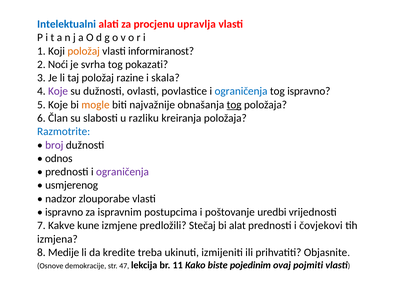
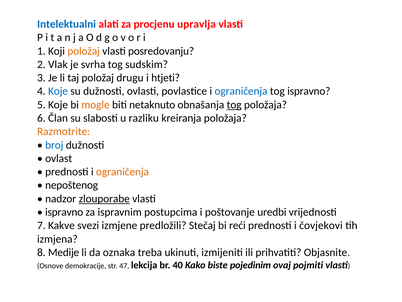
informiranost: informiranost -> posredovanju (161, 51)
Noći: Noći -> Vlak (58, 64)
pokazati: pokazati -> sudskim (147, 64)
razine: razine -> drugu (130, 78)
skala: skala -> htjeti (166, 78)
Koje colour: purple -> blue (58, 91)
najvažnije: najvažnije -> netaknuto (152, 105)
Razmotrite colour: blue -> orange (64, 131)
broj colour: purple -> blue (54, 145)
odnos: odnos -> ovlast (59, 158)
ograničenja colour: purple -> orange (122, 172)
usmjerenog: usmjerenog -> nepoštenog (72, 185)
zlouporabe underline: none -> present (104, 198)
kune: kune -> svezi (88, 225)
alat: alat -> reći (237, 225)
kredite: kredite -> oznaka (119, 252)
11: 11 -> 40 (178, 265)
